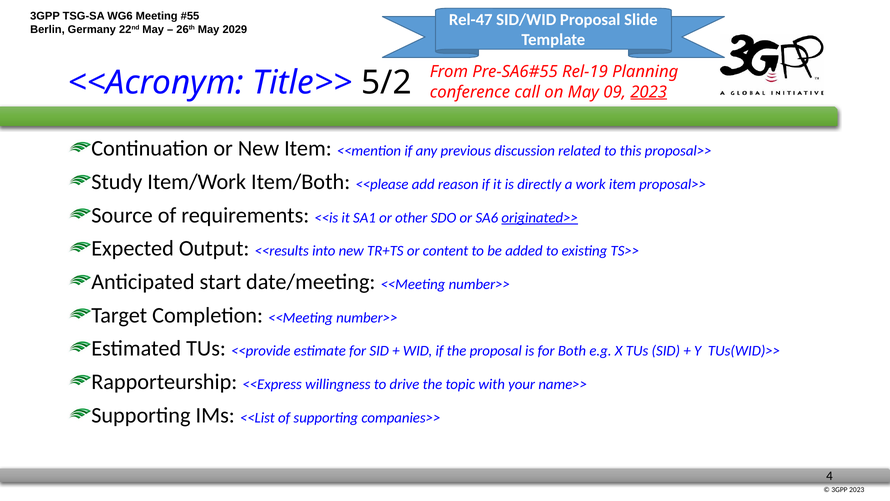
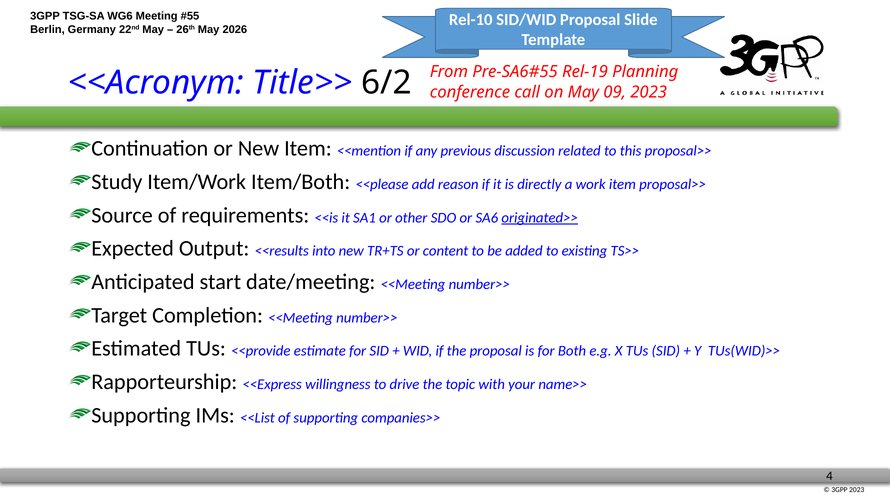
Rel-47: Rel-47 -> Rel-10 (471, 20)
2029: 2029 -> 2026 (235, 29)
5/2: 5/2 -> 6/2 (386, 83)
2023 underline: present -> none (649, 92)
